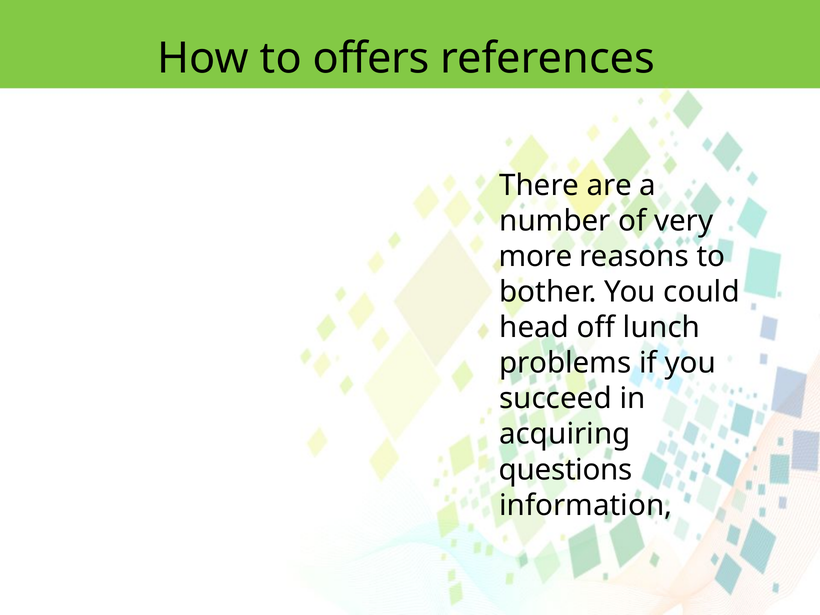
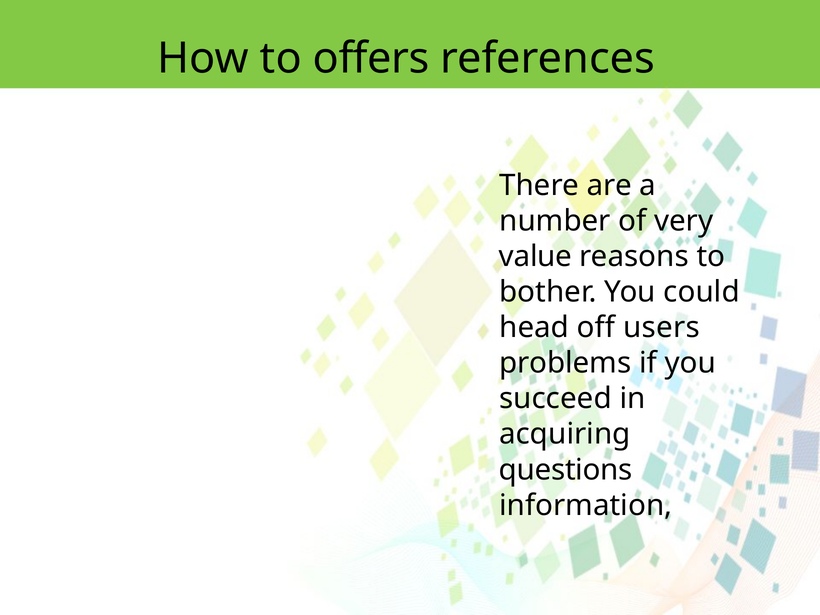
more: more -> value (536, 257)
lunch: lunch -> users (661, 328)
